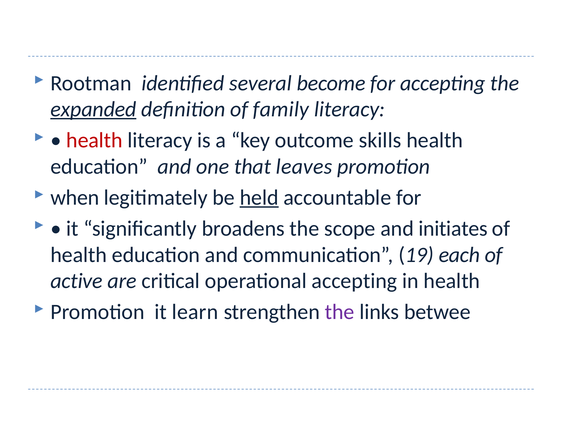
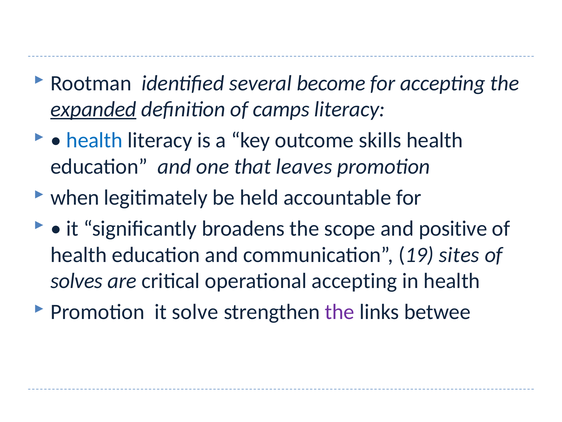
family: family -> camps (281, 109)
health colour: red -> blue (94, 140)
held underline: present -> none (259, 197)
initiates: initiates -> positive (453, 228)
each: each -> sites (459, 255)
active: active -> solves (77, 281)
learn: learn -> solve (195, 312)
